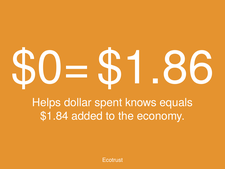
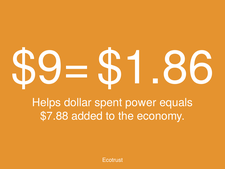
$0=: $0= -> $9= (51, 68)
knows: knows -> power (141, 102)
$1.84: $1.84 -> $7.88 (54, 116)
